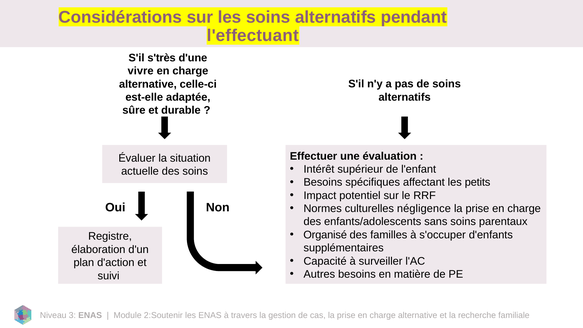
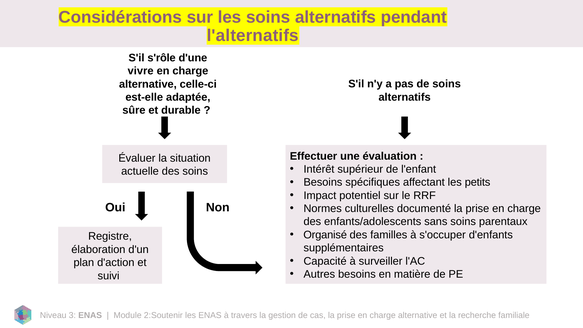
l'effectuant: l'effectuant -> l'alternatifs (253, 36)
s'très: s'très -> s'rôle (162, 58)
négligence: négligence -> documenté (424, 209)
